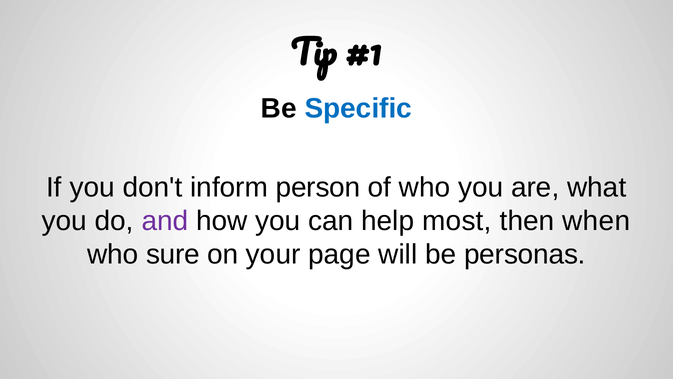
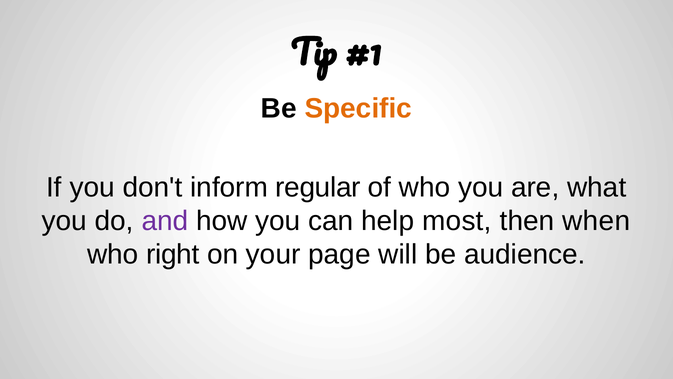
Specific colour: blue -> orange (358, 109)
person: person -> regular (318, 187)
sure: sure -> right (173, 254)
personas: personas -> audience (525, 254)
